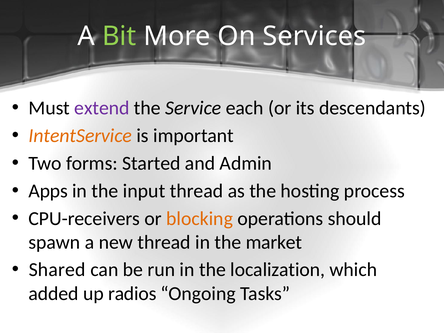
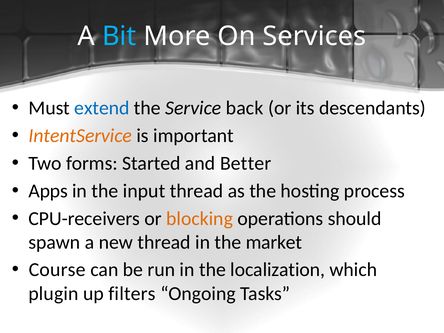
Bit colour: light green -> light blue (119, 36)
extend colour: purple -> blue (102, 108)
each: each -> back (245, 108)
Admin: Admin -> Better (246, 163)
Shared: Shared -> Course (57, 270)
added: added -> plugin (53, 294)
radios: radios -> filters (132, 294)
